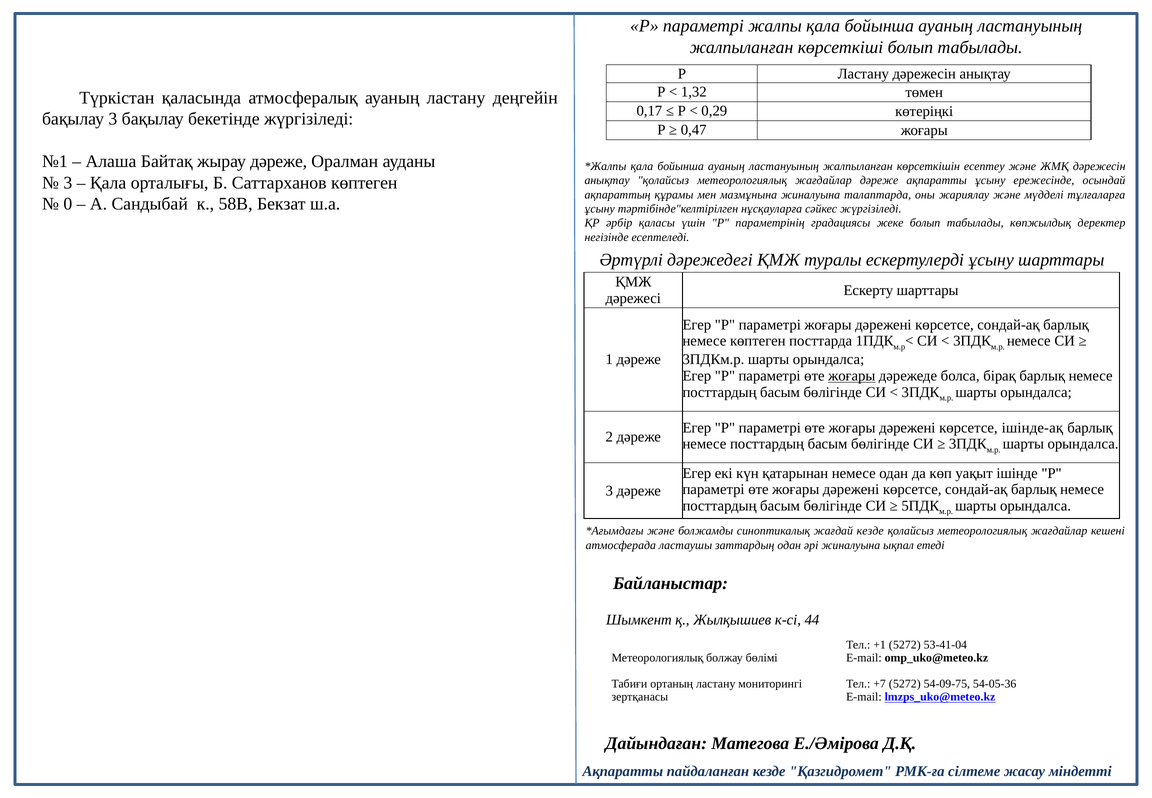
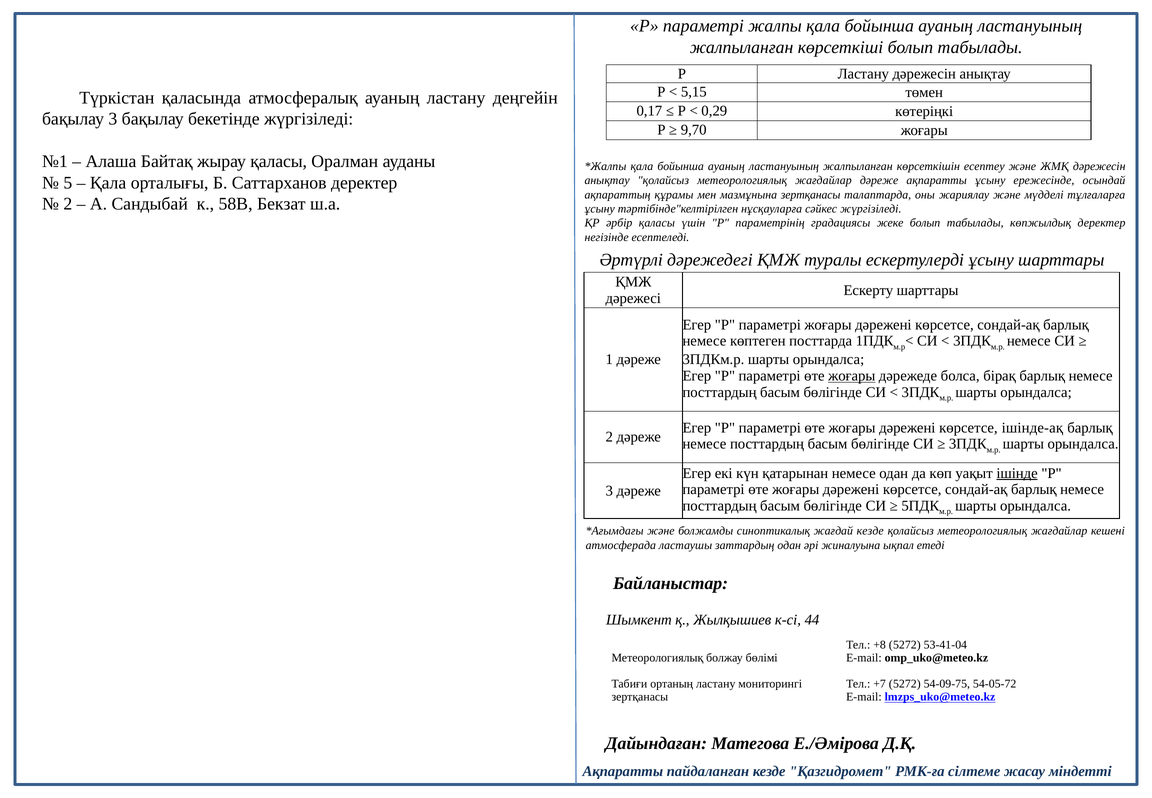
1,32: 1,32 -> 5,15 (694, 92)
0,47: 0,47 -> 9,70 (694, 130)
жырау дәреже: дәреже -> қаласы (279, 161)
3: 3 -> 5 (68, 183)
Саттарханов көптеген: көптеген -> деректер (364, 183)
мазмұнына жиналуына: жиналуына -> зертқанасы (811, 195)
0: 0 -> 2 (68, 204)
ішінде underline: none -> present (1017, 473)
+1: +1 -> +8 (880, 645)
54-05-36: 54-05-36 -> 54-05-72 (995, 684)
